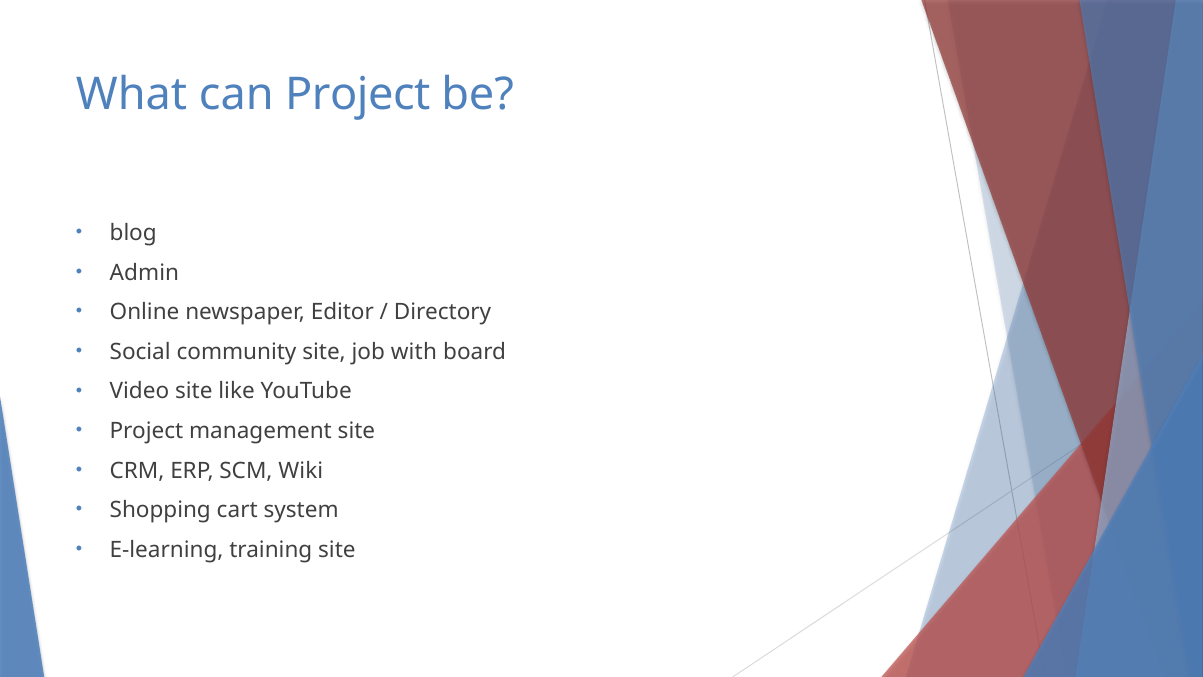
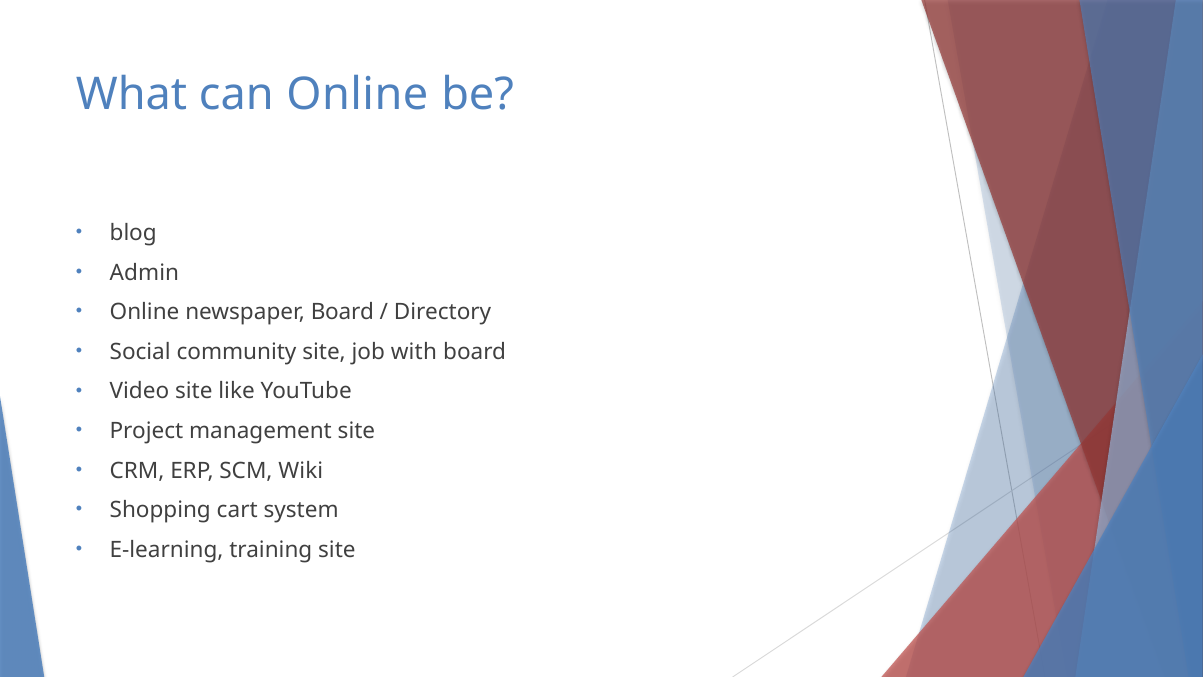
can Project: Project -> Online (357, 95)
newspaper Editor: Editor -> Board (342, 312)
